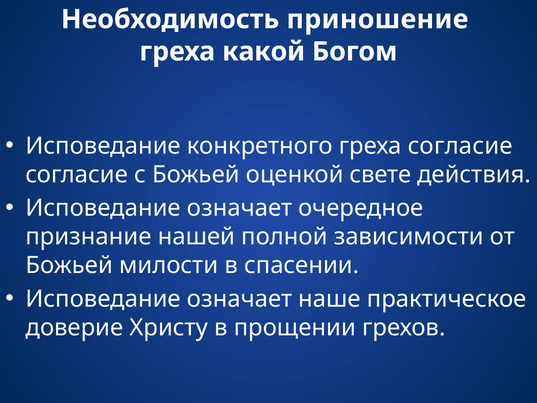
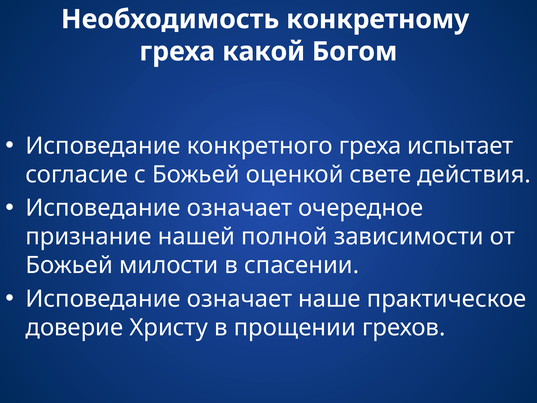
приношение: приношение -> конкретному (378, 19)
греха согласие: согласие -> испытает (460, 146)
